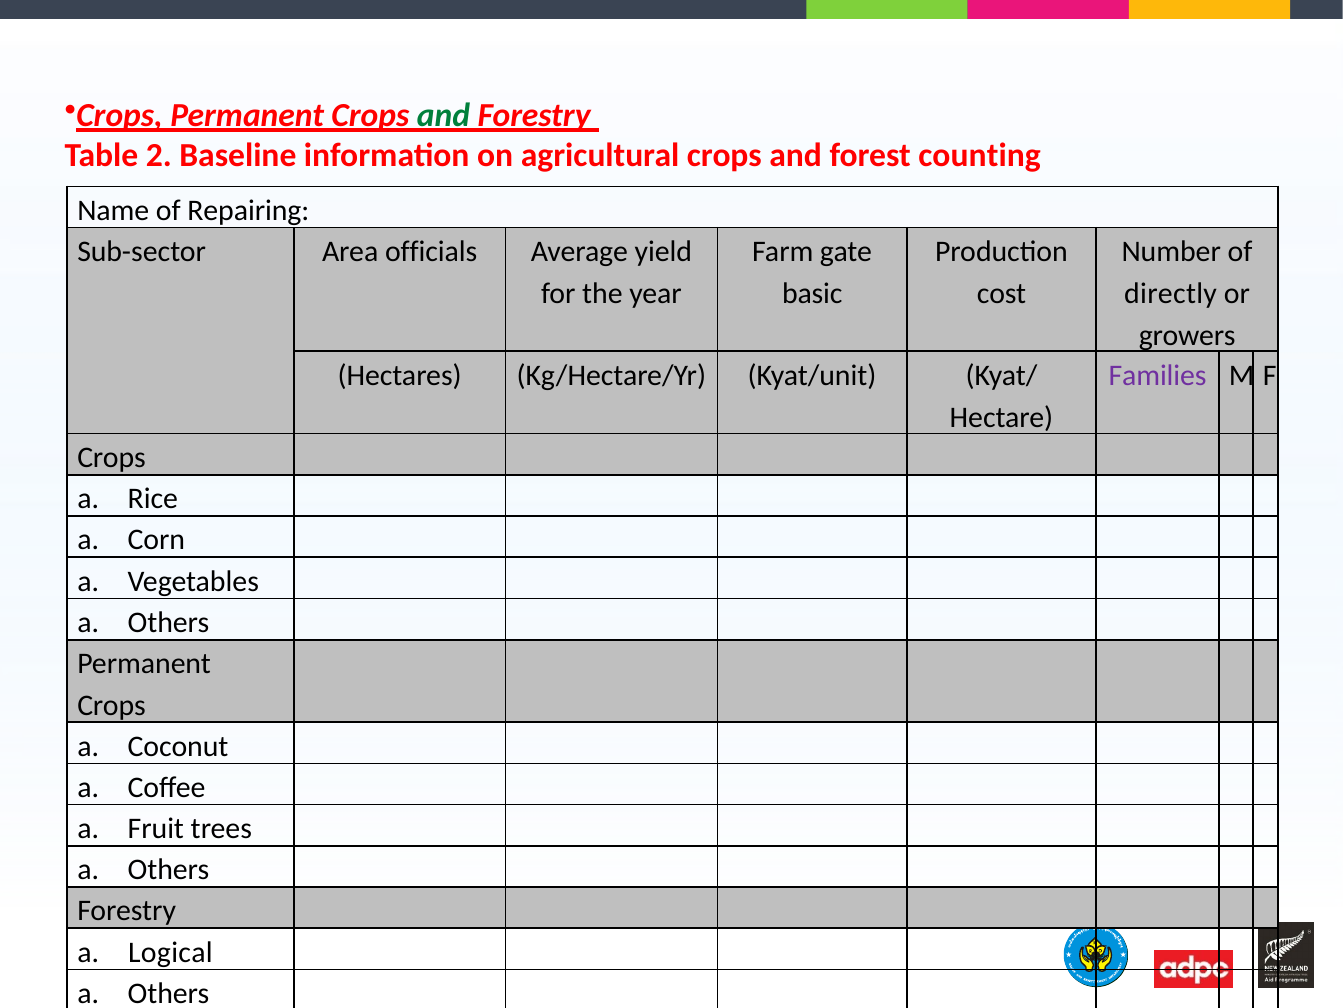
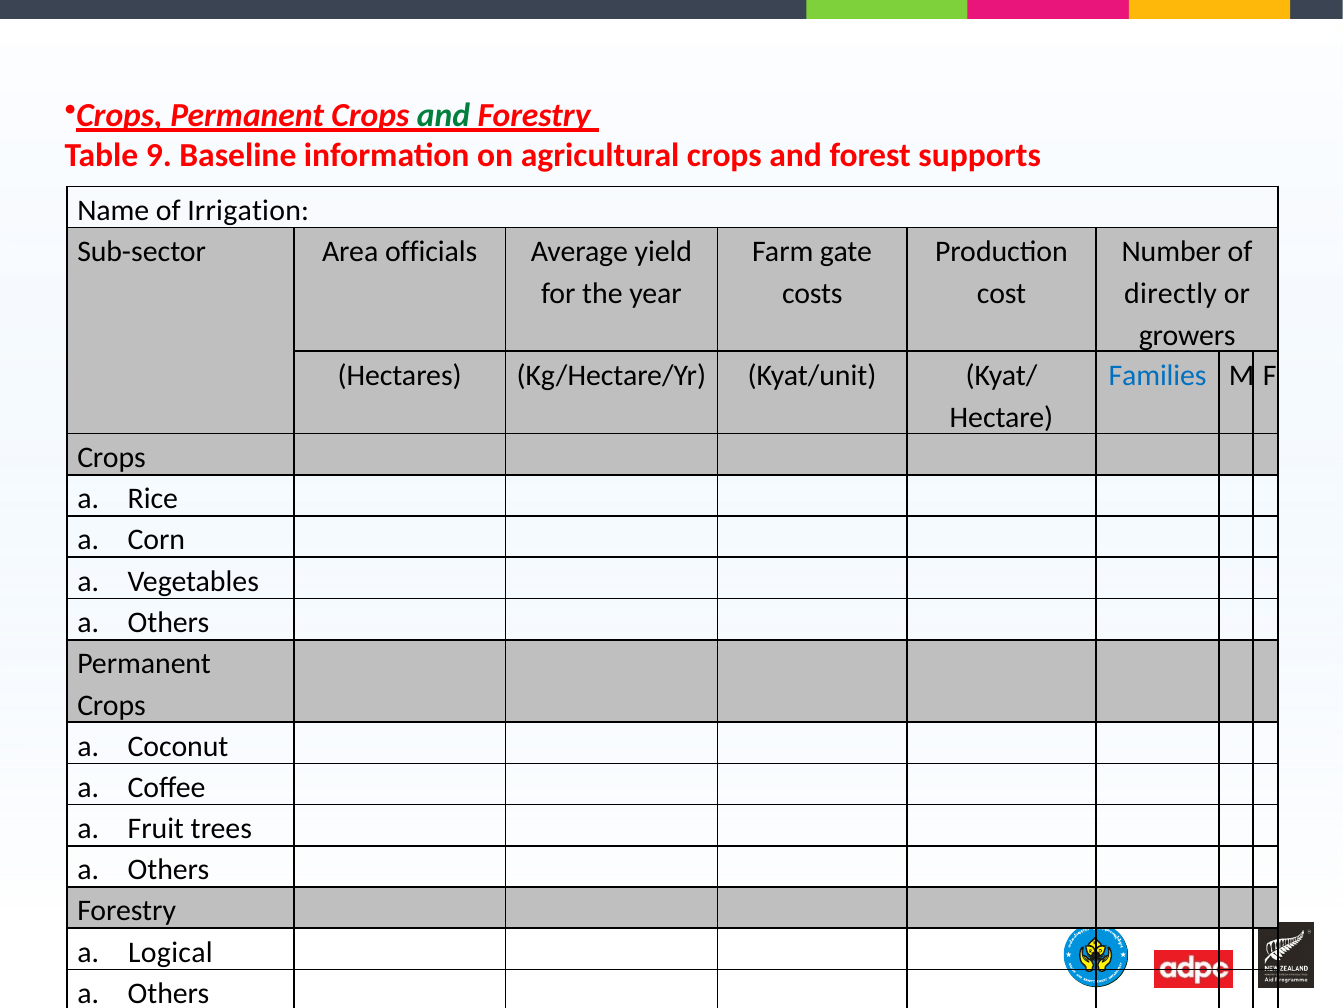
2: 2 -> 9 (159, 156)
counting: counting -> supports (980, 156)
Repairing: Repairing -> Irrigation (248, 211)
basic: basic -> costs (812, 294)
Families colour: purple -> blue (1158, 375)
